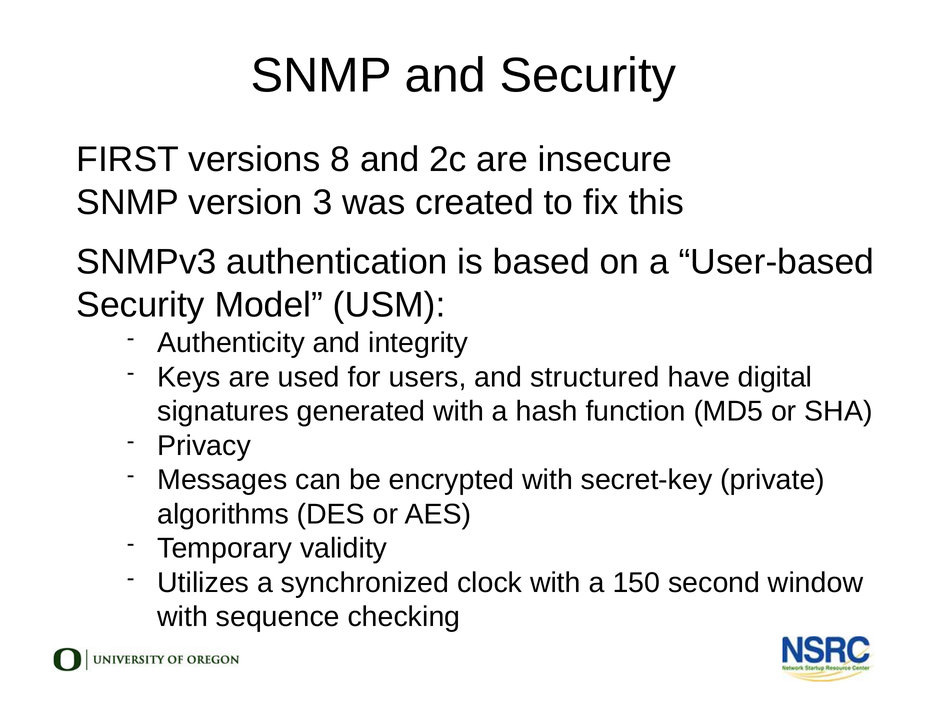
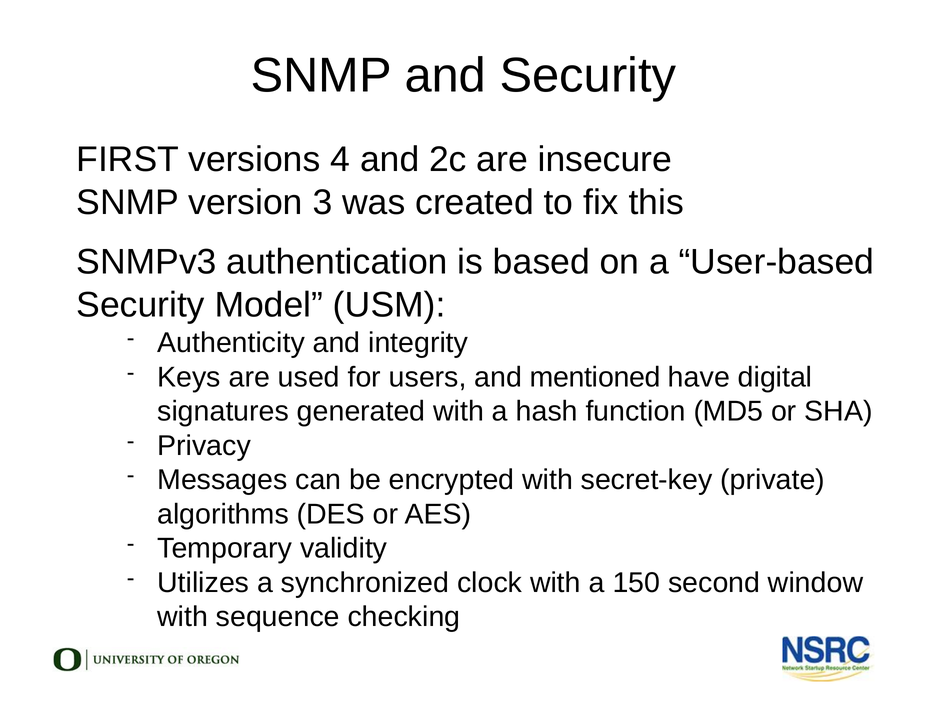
8: 8 -> 4 (340, 160)
structured: structured -> mentioned (595, 377)
